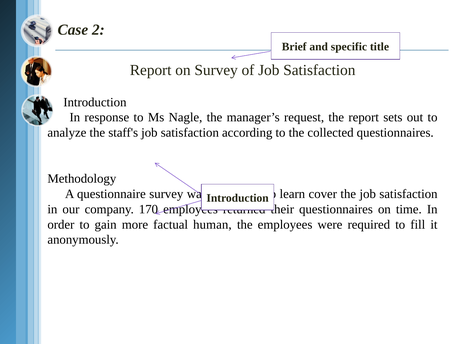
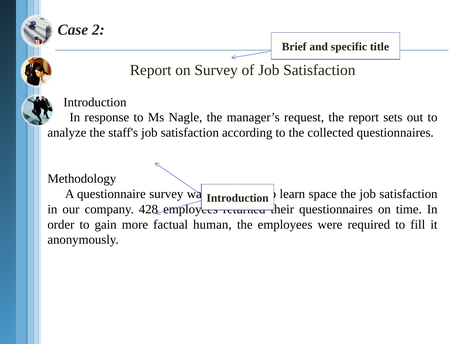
cover: cover -> space (323, 194)
170: 170 -> 428 (148, 209)
